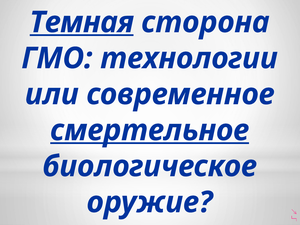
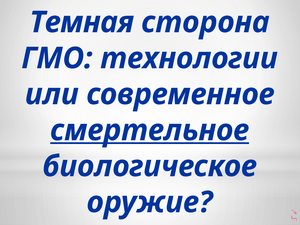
Темная underline: present -> none (82, 22)
